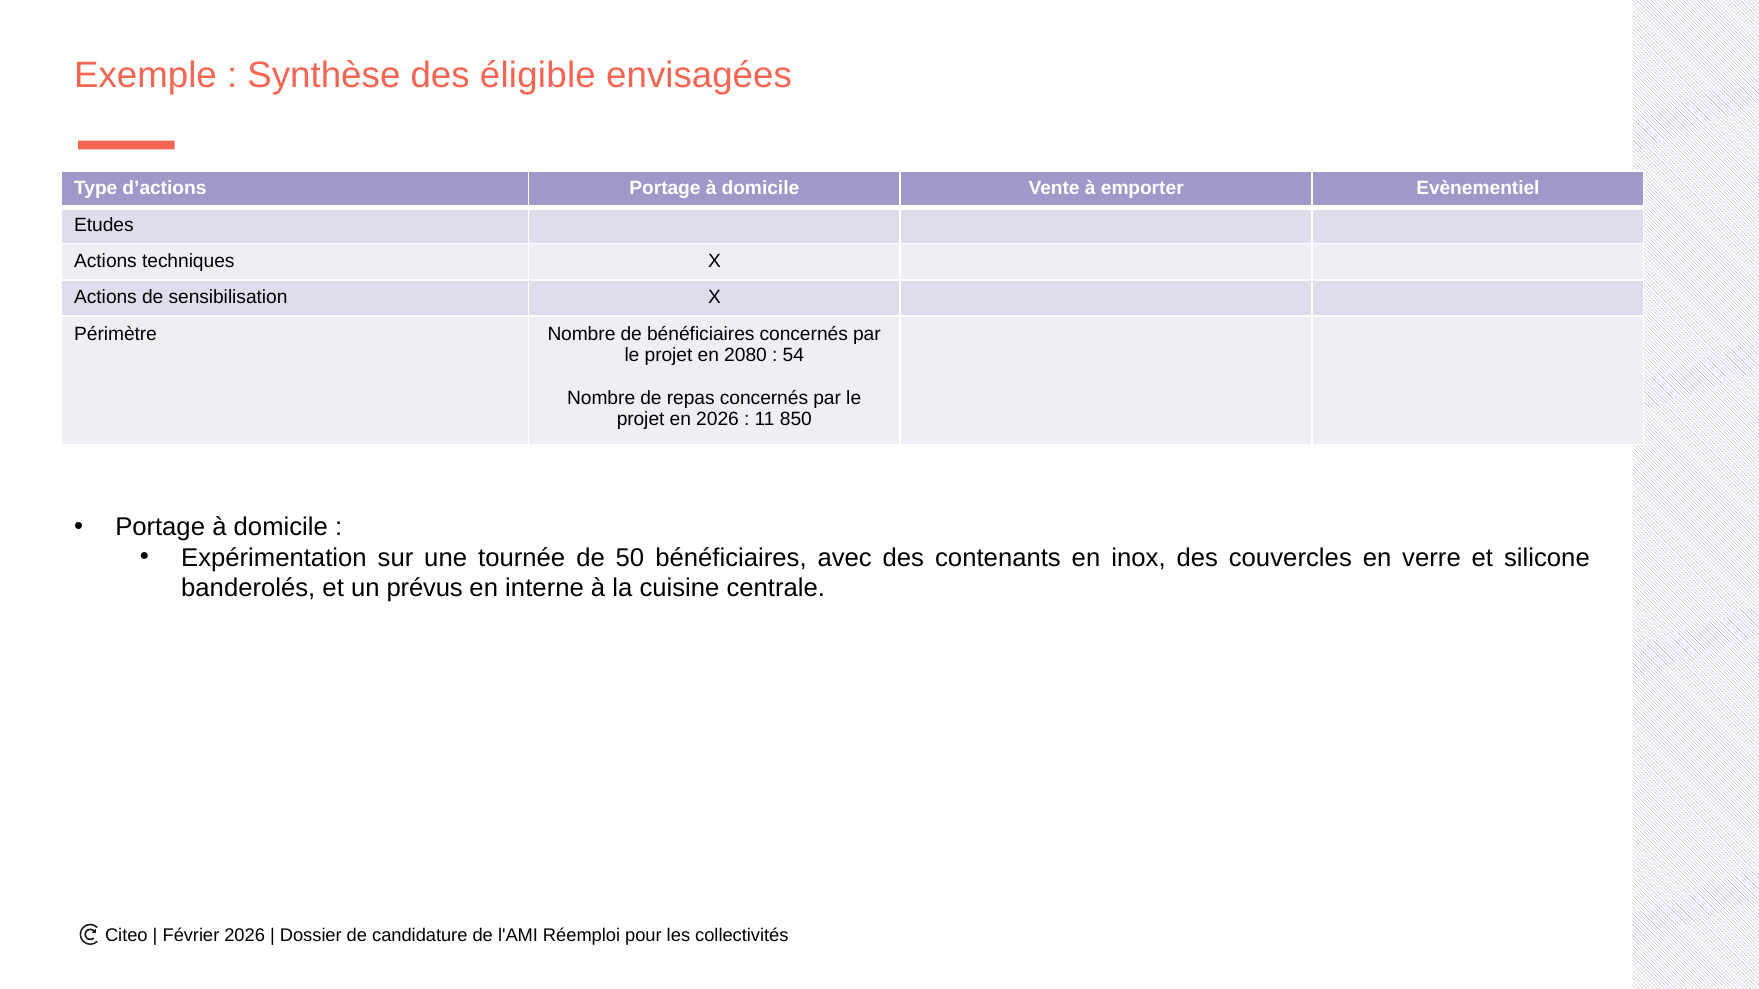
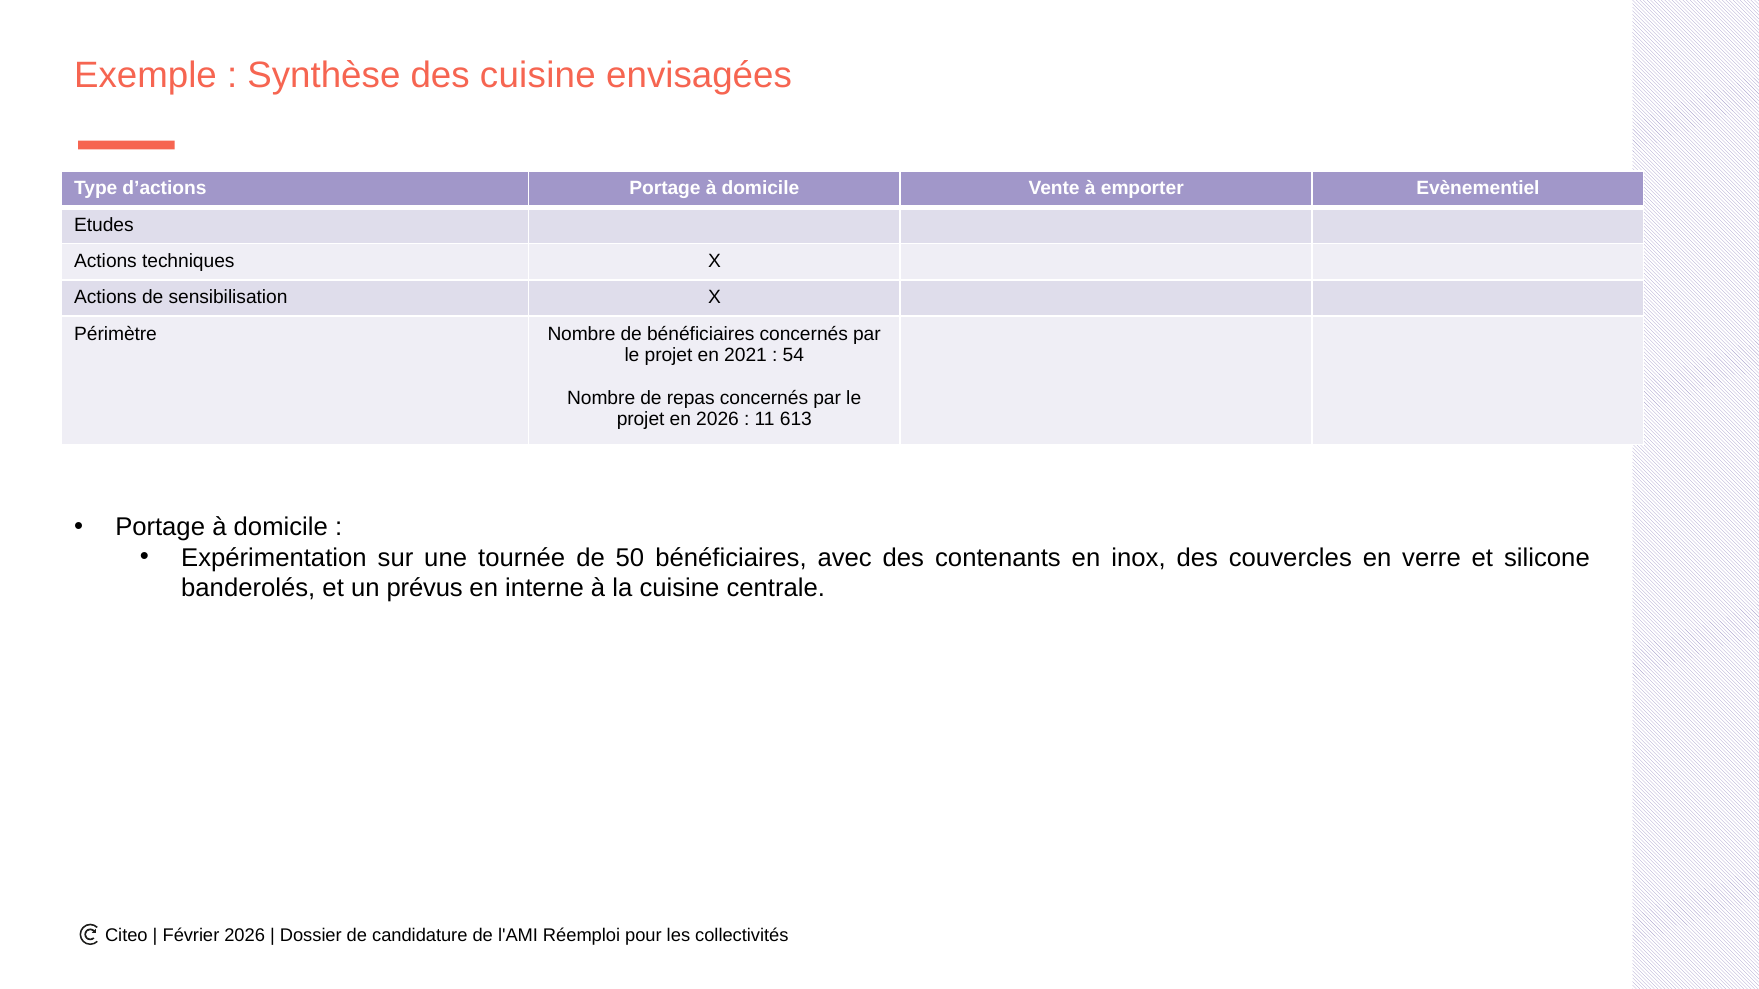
des éligible: éligible -> cuisine (538, 75)
2080: 2080 -> 2021 (746, 355)
850: 850 -> 613 (796, 419)
